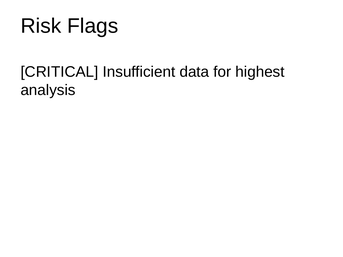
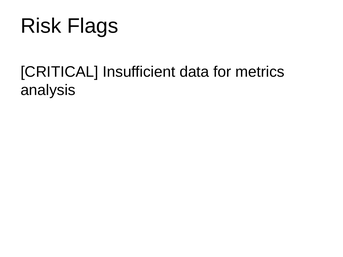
highest: highest -> metrics (260, 72)
